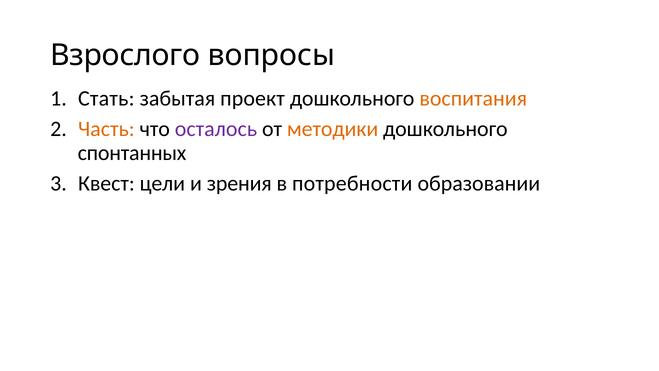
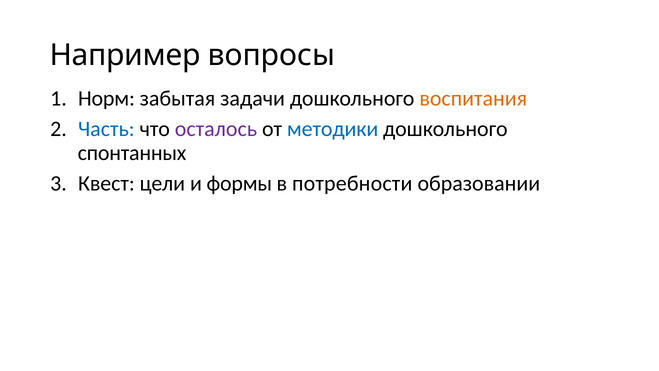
Взрослого: Взрослого -> Например (125, 55)
Стать: Стать -> Норм (106, 98)
проект: проект -> задачи (253, 98)
Часть colour: orange -> blue (106, 129)
методики colour: orange -> blue (333, 129)
зрения: зрения -> формы (239, 183)
